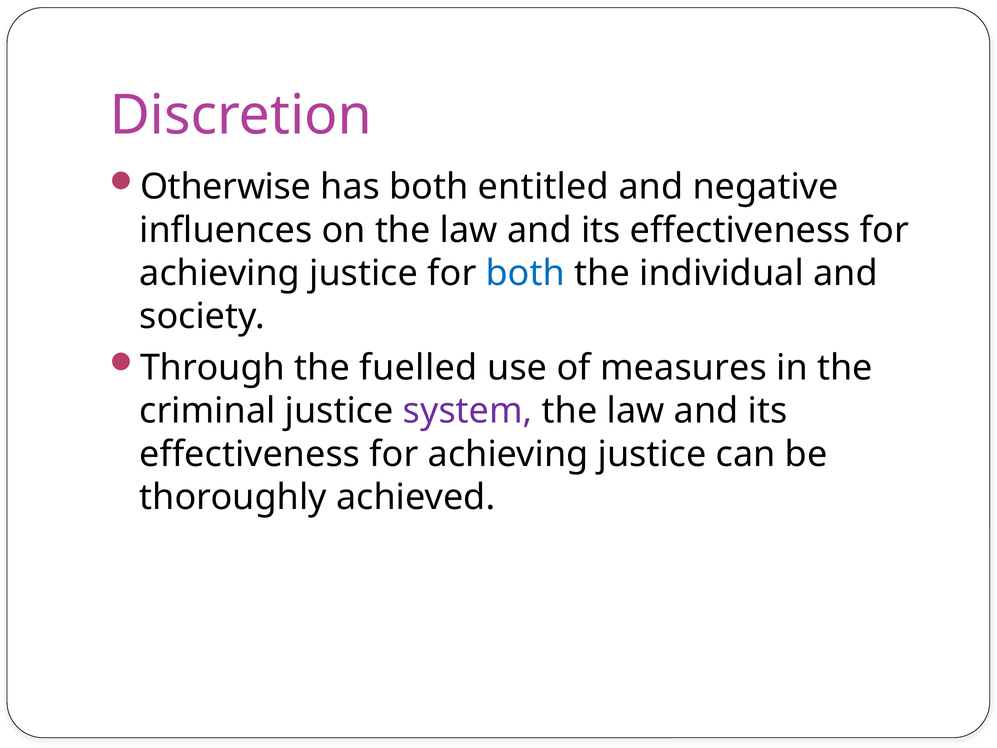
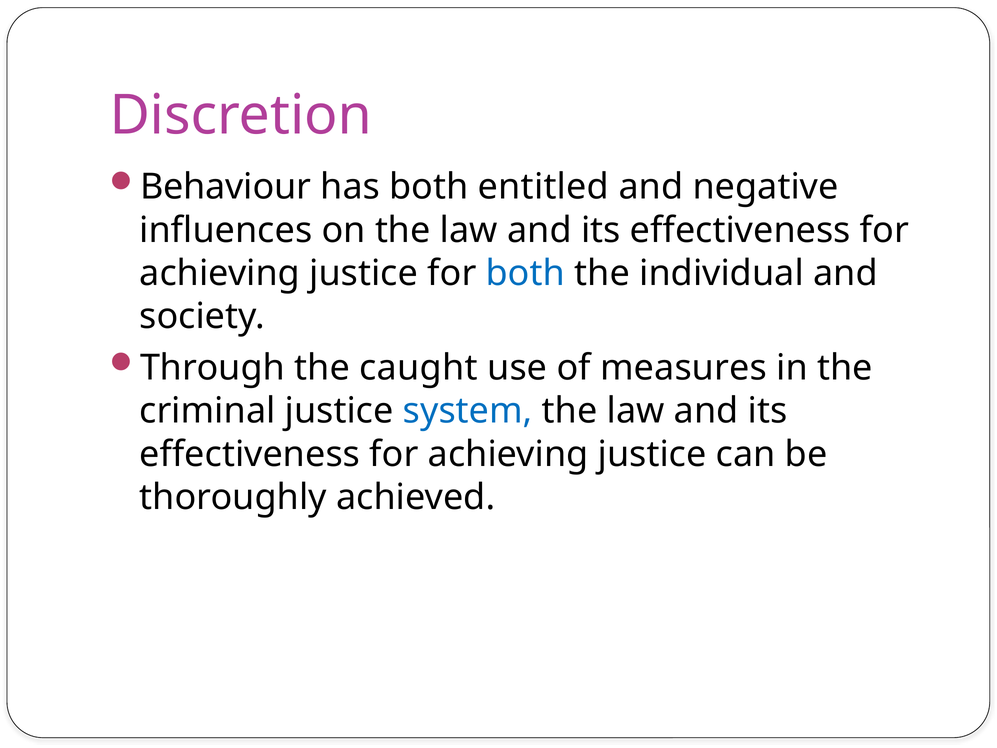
Otherwise: Otherwise -> Behaviour (226, 187)
fuelled: fuelled -> caught (419, 368)
system colour: purple -> blue (468, 411)
